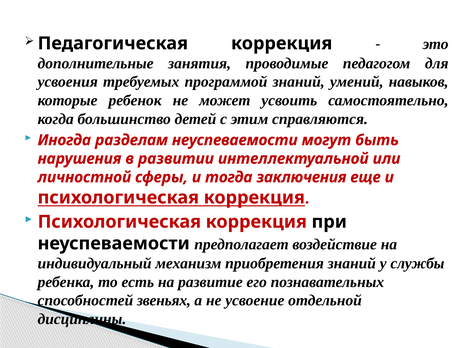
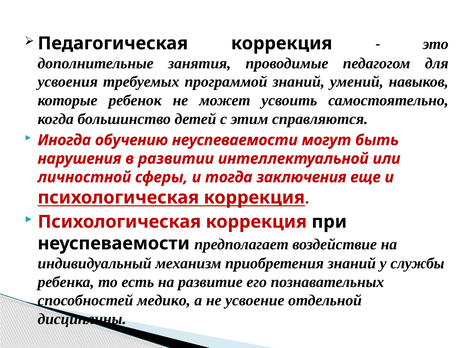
разделам: разделам -> обучению (132, 140)
звеньях: звеньях -> медико (164, 300)
